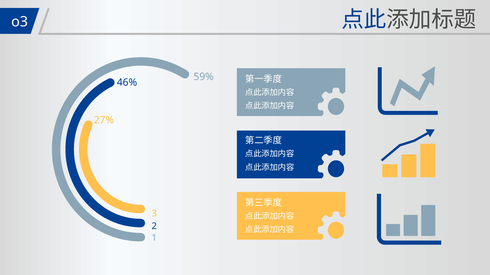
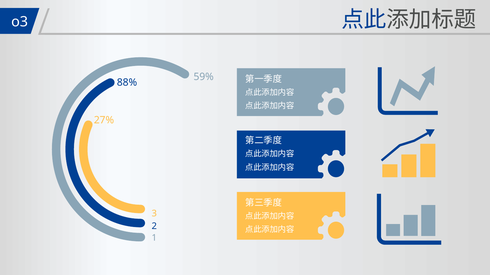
46%: 46% -> 88% (127, 83)
